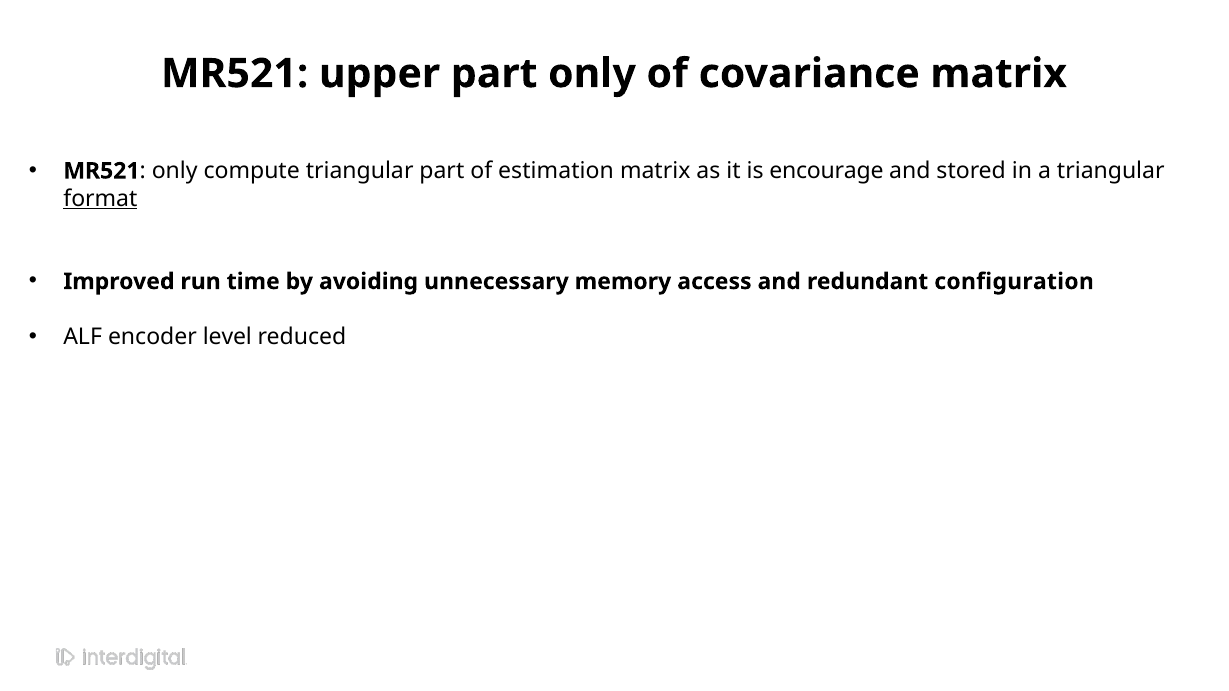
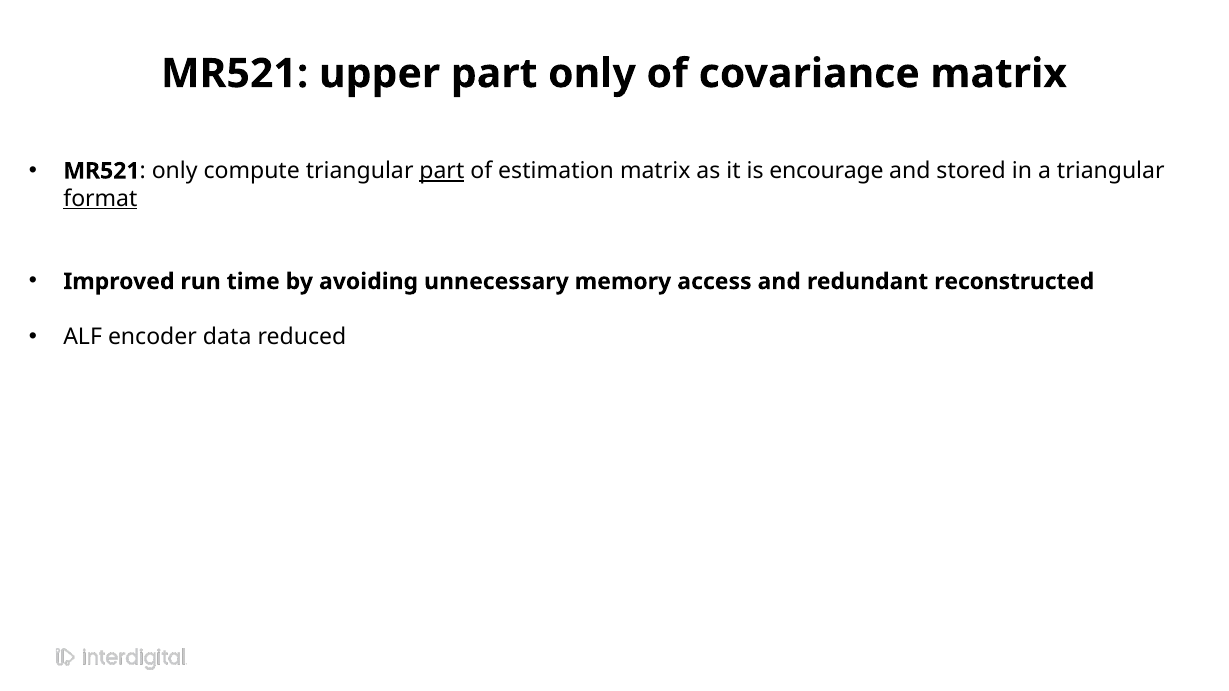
part underline: none -> present (442, 171)
configuration: configuration -> reconstructed (1014, 282)
level: level -> data (227, 337)
